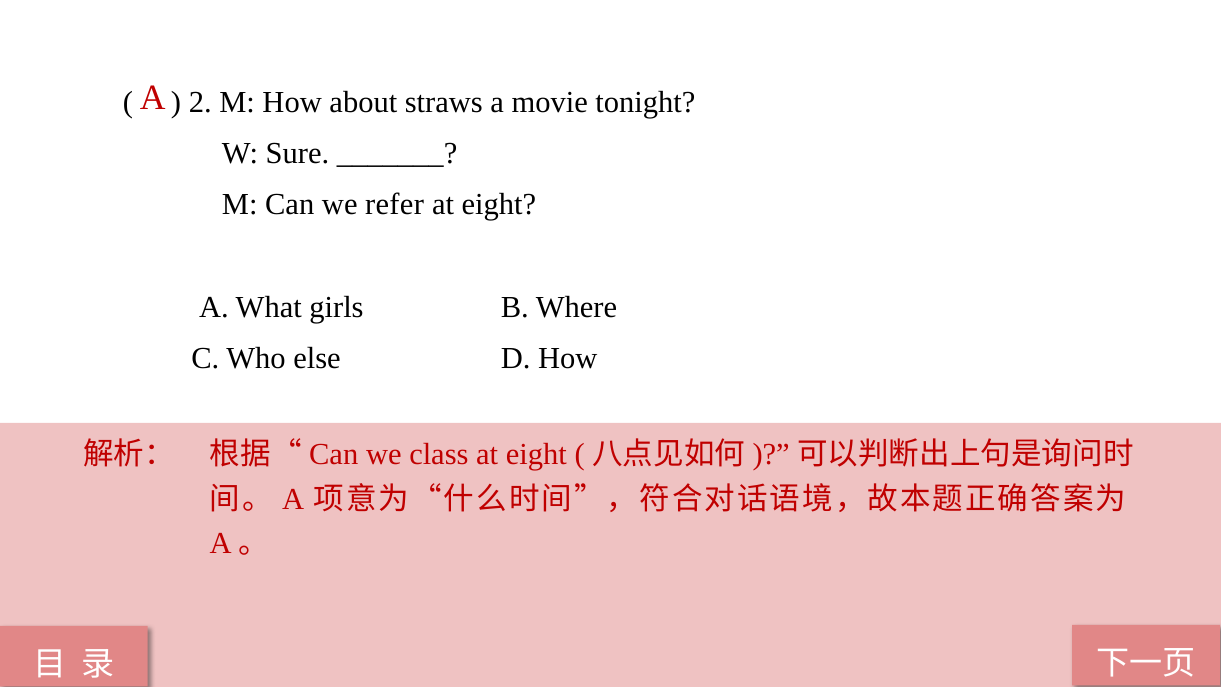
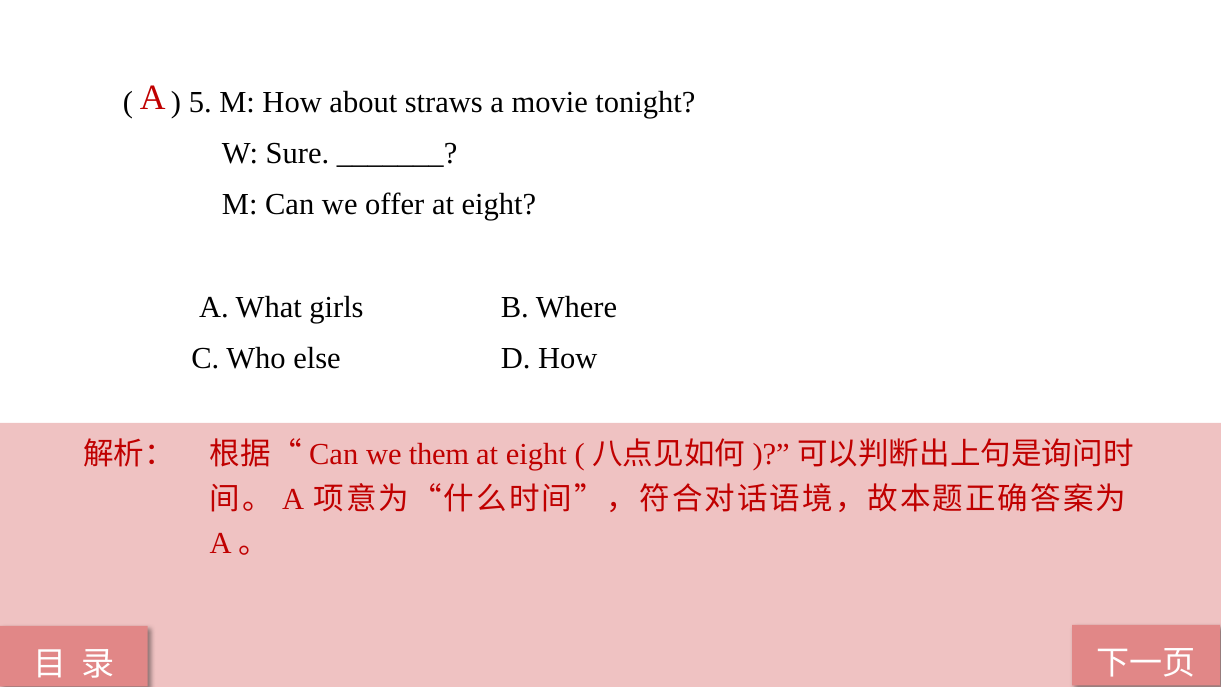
2: 2 -> 5 (200, 102)
refer: refer -> offer (395, 204)
class: class -> them (439, 454)
